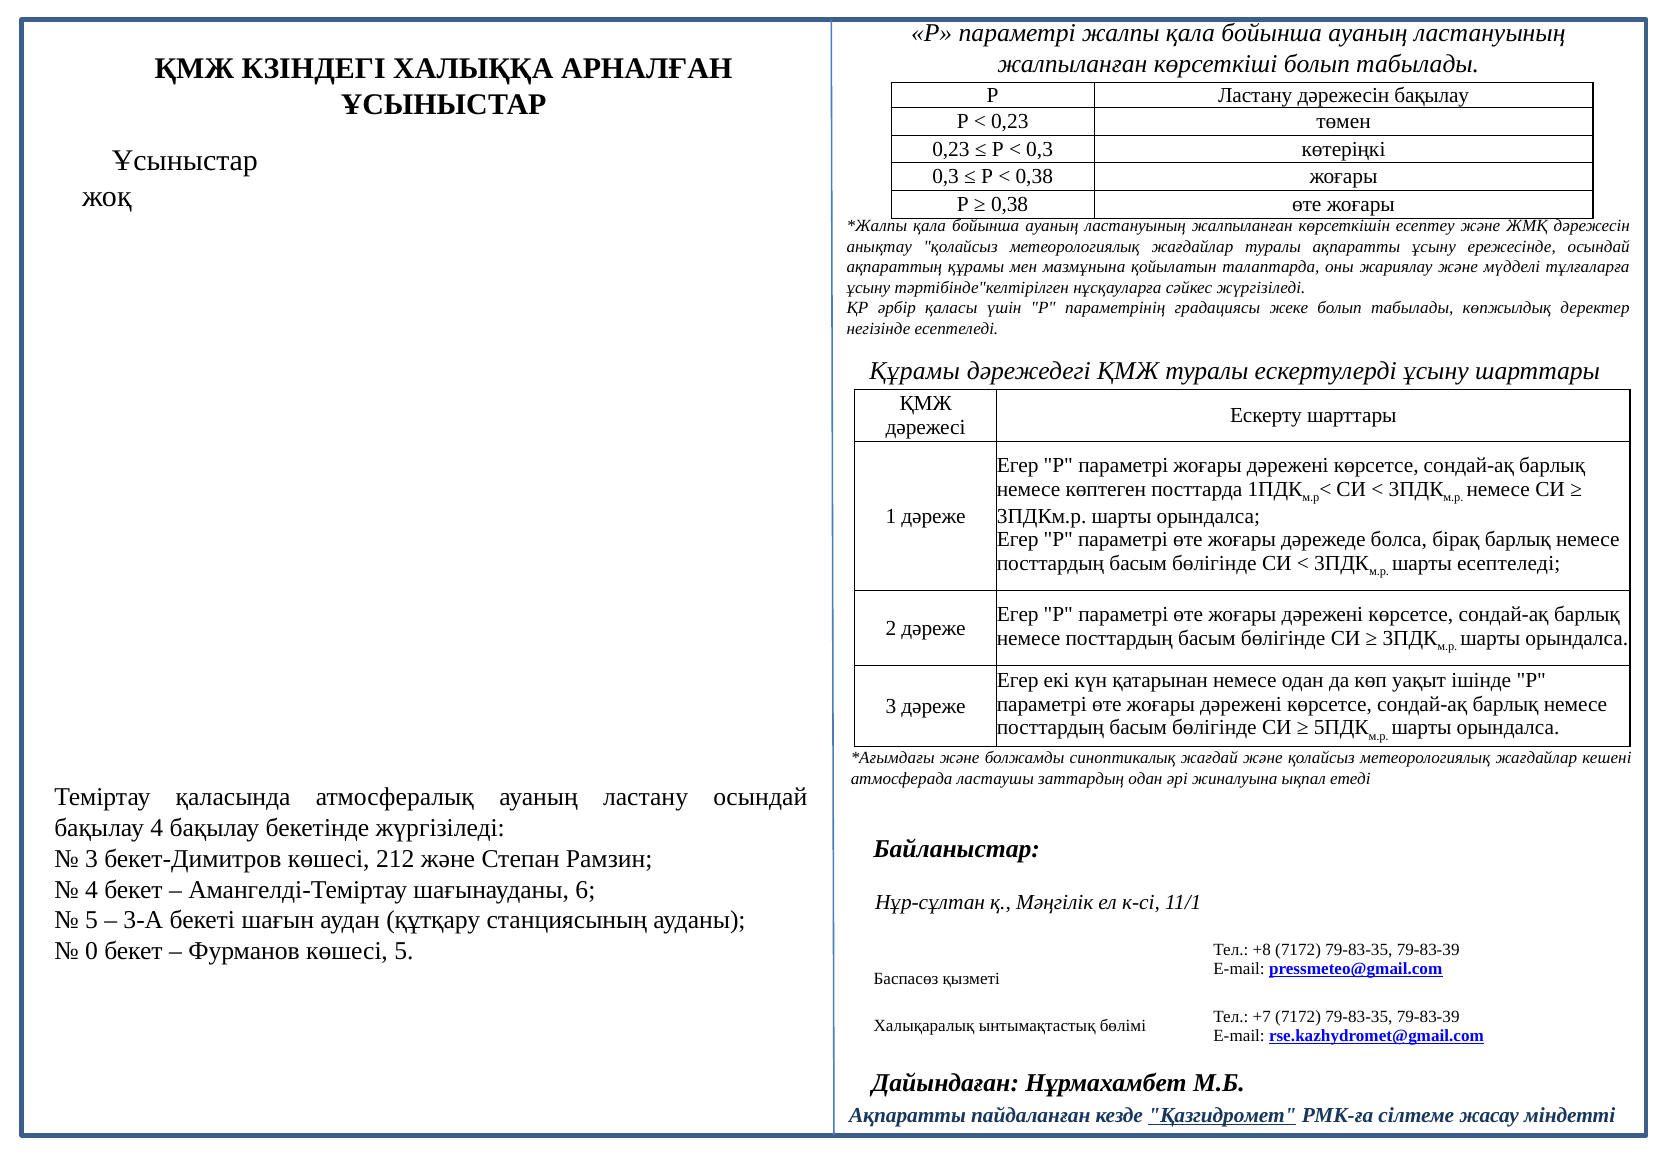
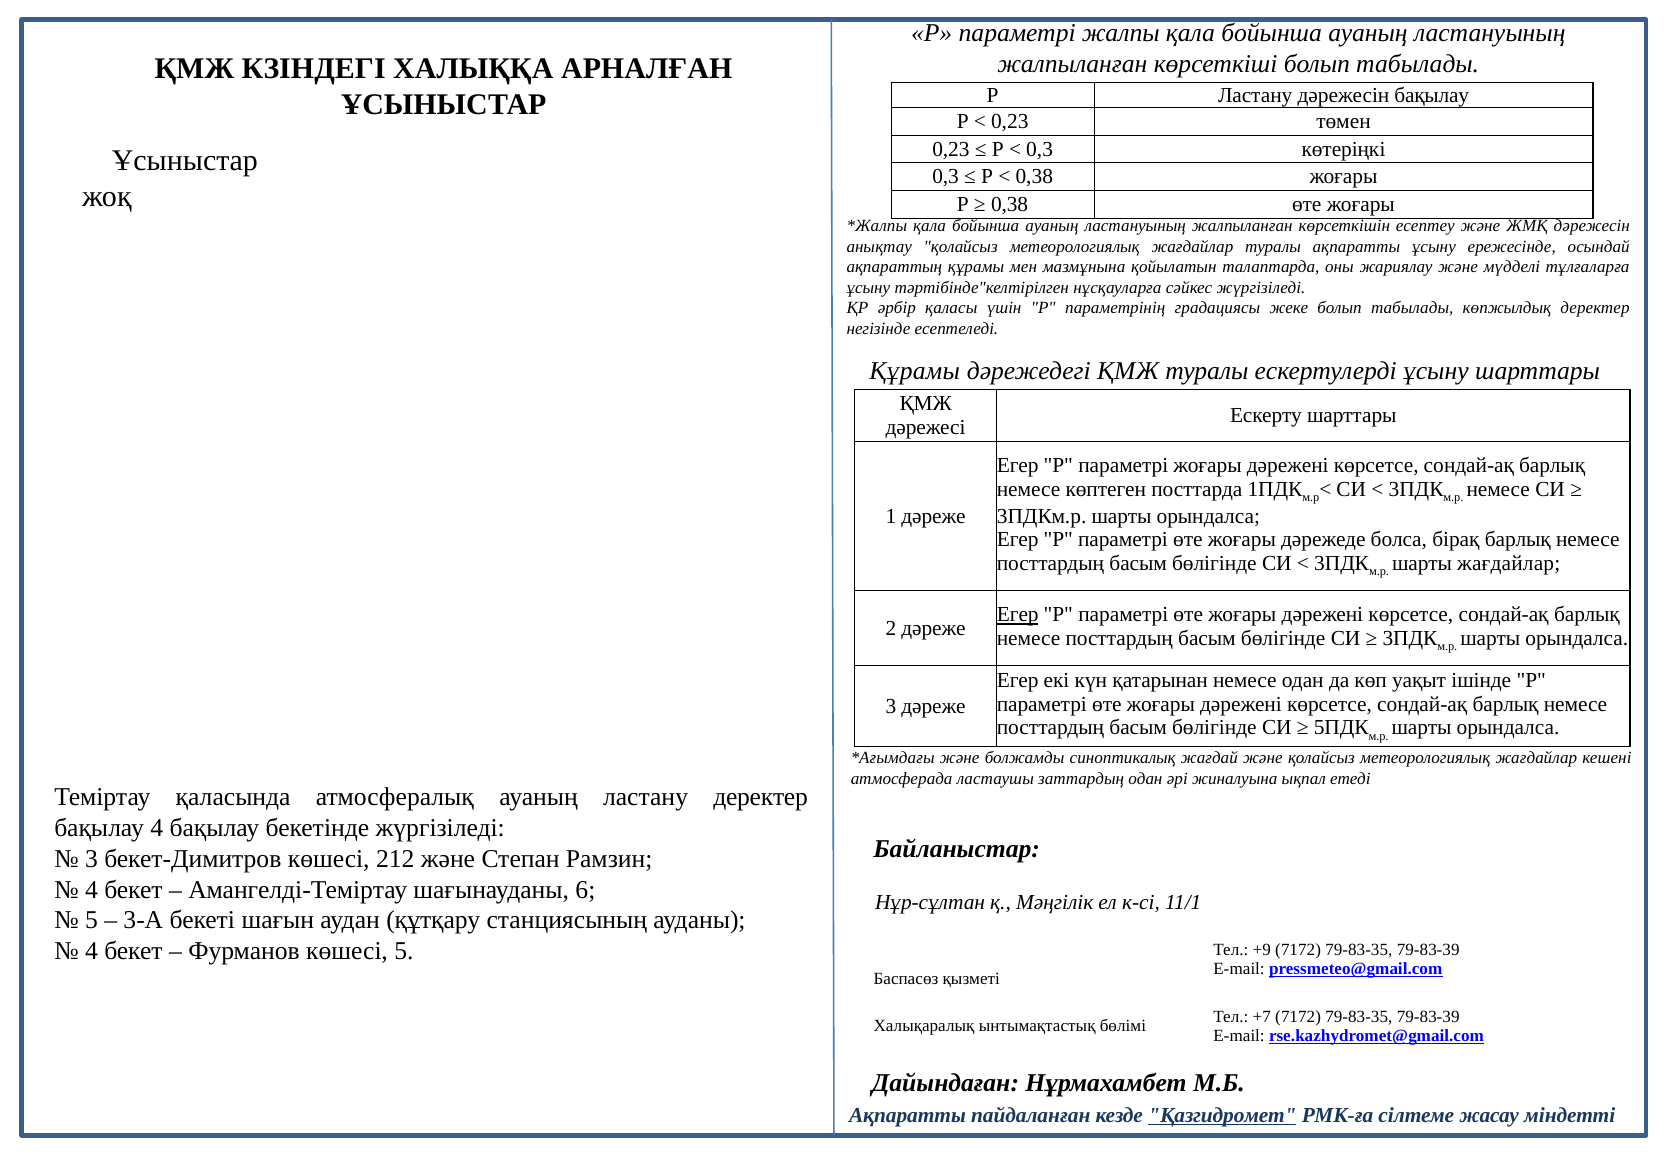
шарты есептеледі: есептеледі -> жағдайлар (1509, 563)
Егер underline: none -> present (1018, 615)
ластану осындай: осындай -> деректер (761, 797)
0: 0 -> 4 (91, 951)
+8: +8 -> +9 (1262, 950)
